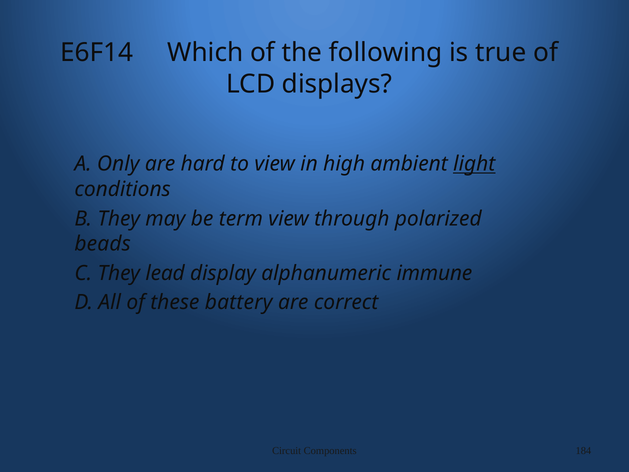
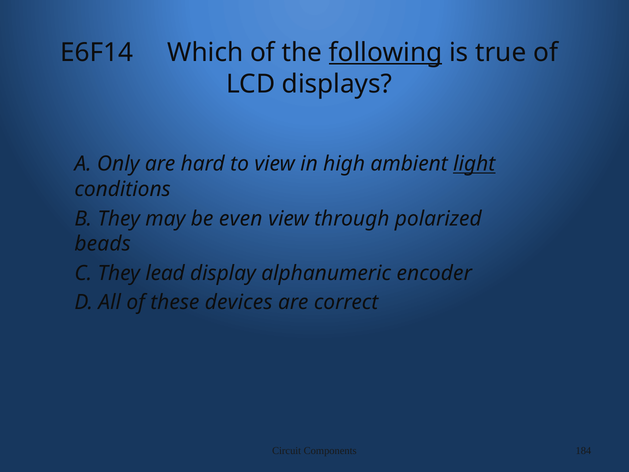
following underline: none -> present (386, 52)
term: term -> even (241, 218)
immune: immune -> encoder (434, 273)
battery: battery -> devices (239, 302)
